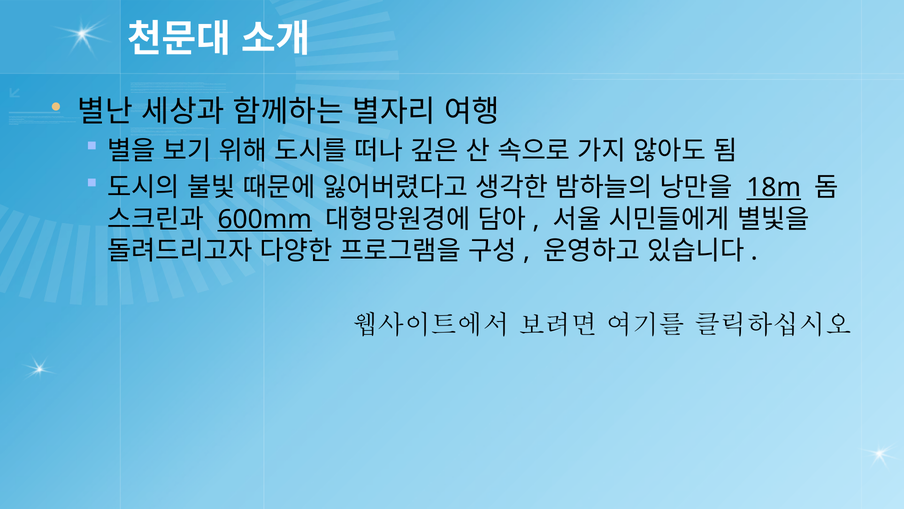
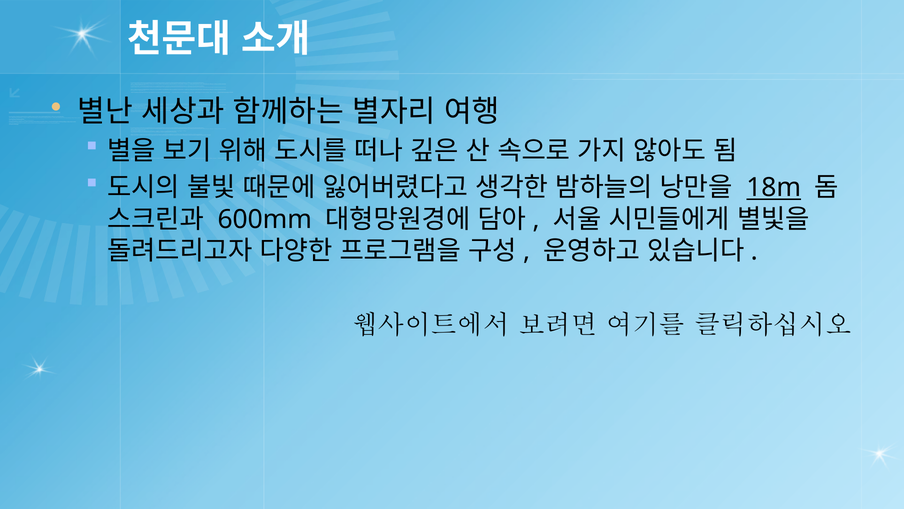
600mm underline: present -> none (265, 219)
